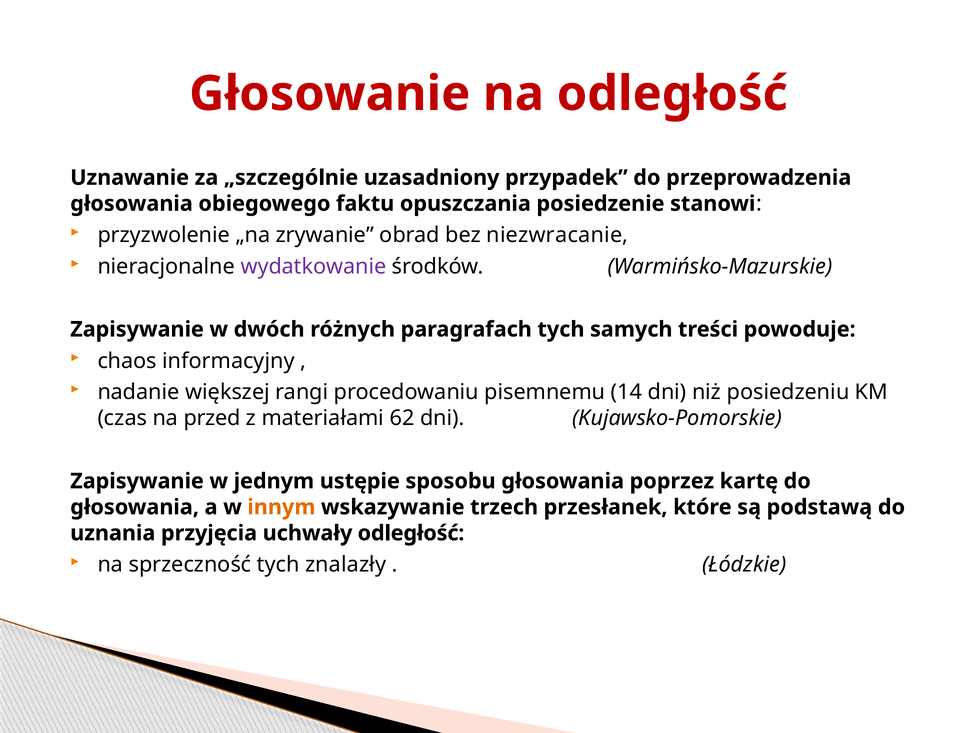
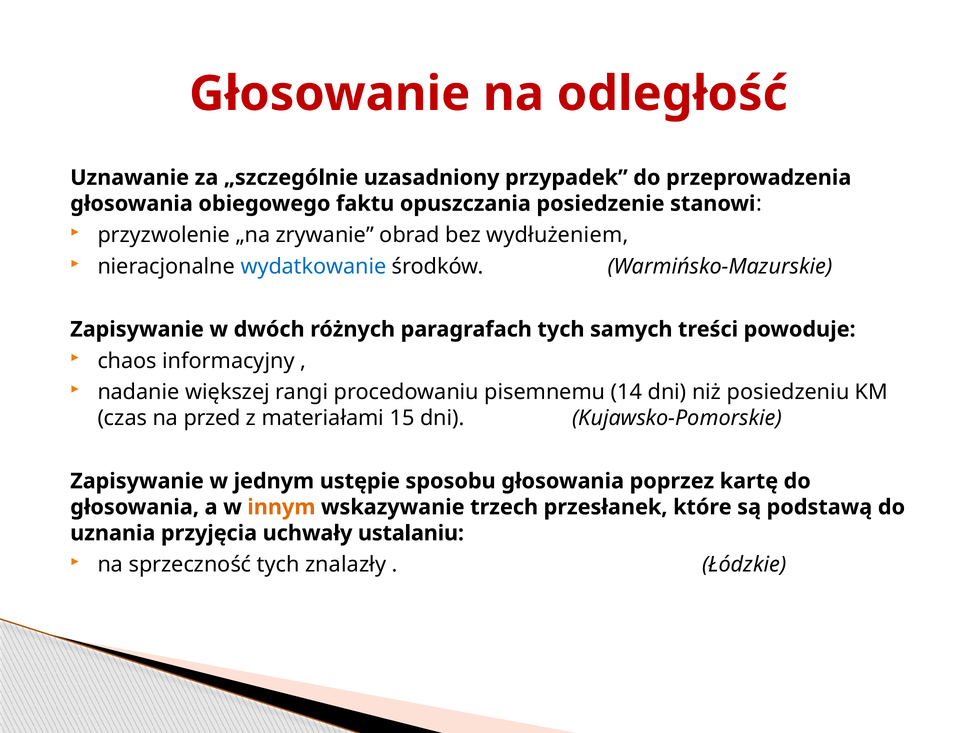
niezwracanie: niezwracanie -> wydłużeniem (557, 235)
wydatkowanie colour: purple -> blue (314, 266)
62: 62 -> 15 (402, 418)
uchwały odległość: odległość -> ustalaniu (411, 533)
